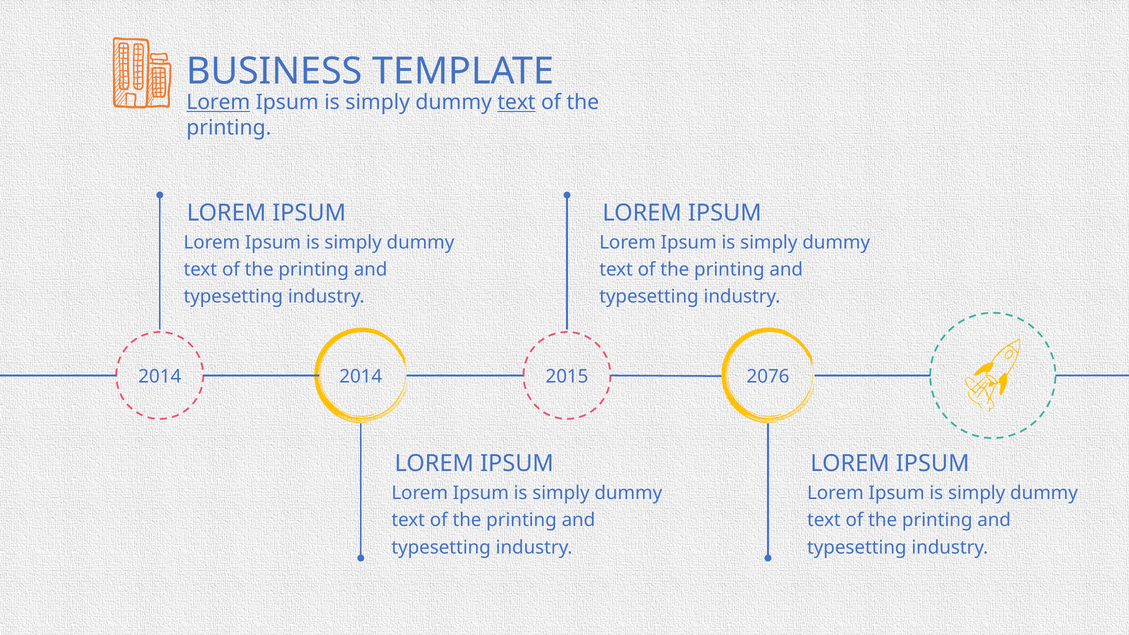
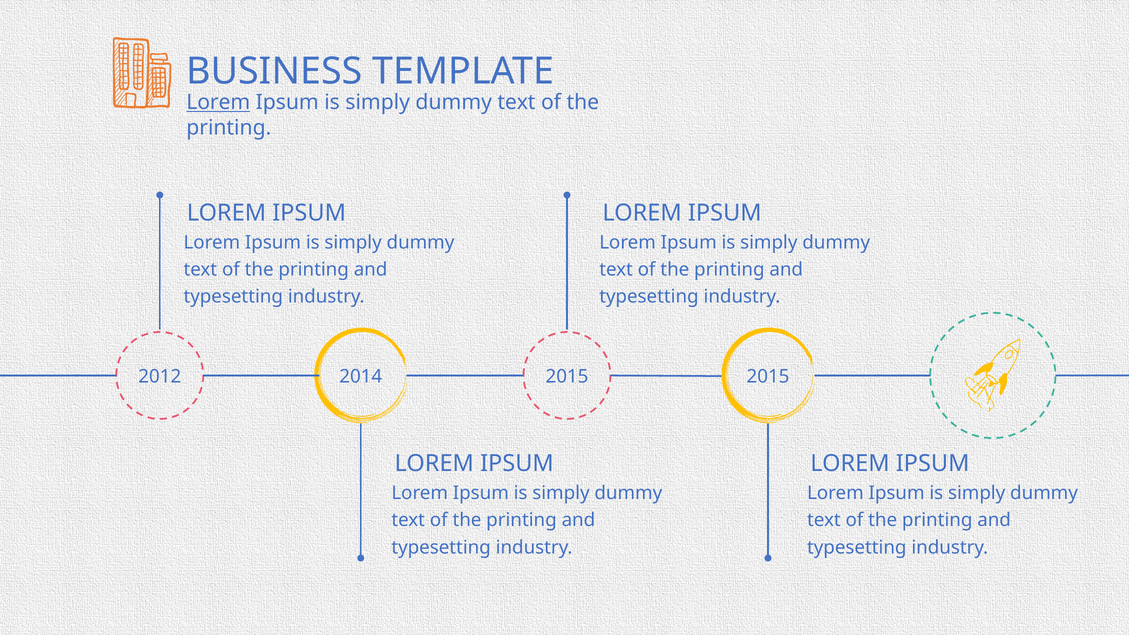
text underline: present -> none (516, 102)
2014: 2014 -> 2012 (160, 377)
2076: 2076 -> 2015 (768, 377)
